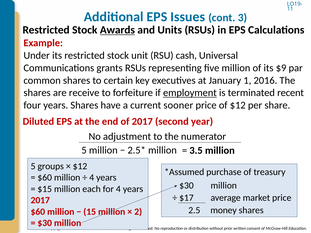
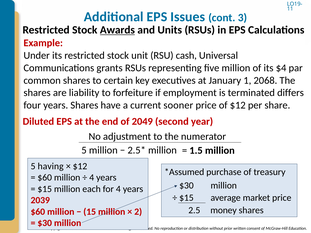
$9: $9 -> $4 (281, 68)
2016: 2016 -> 2068 (265, 80)
receive: receive -> liability (84, 93)
employment underline: present -> none (190, 93)
recent: recent -> differs (291, 93)
of 2017: 2017 -> 2049 (142, 122)
3.5: 3.5 -> 1.5 (196, 150)
groups: groups -> having (51, 166)
$17: $17 -> $15 (186, 198)
2017: 2017 -> 2039 (40, 200)
